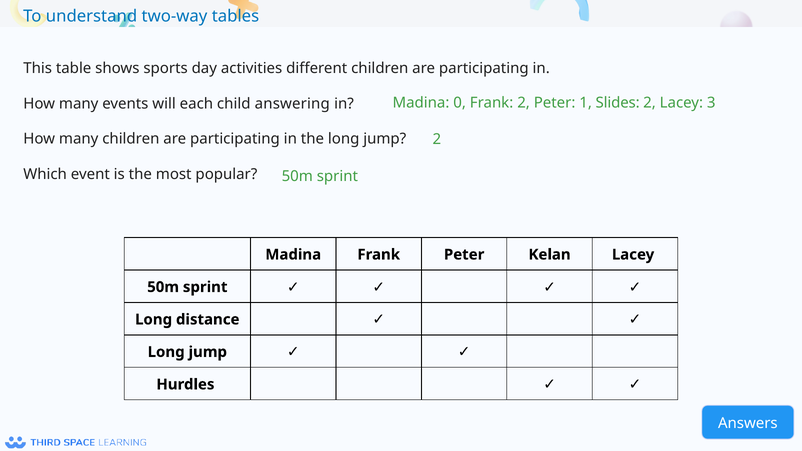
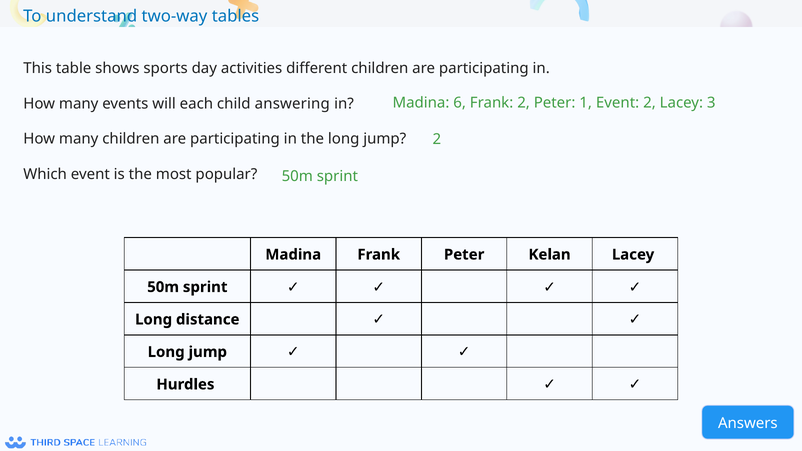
0: 0 -> 6 (460, 103)
1 Slides: Slides -> Event (618, 103)
